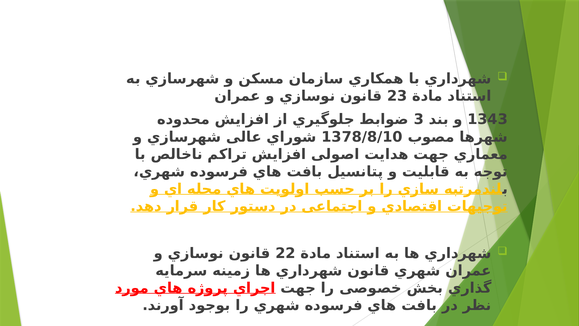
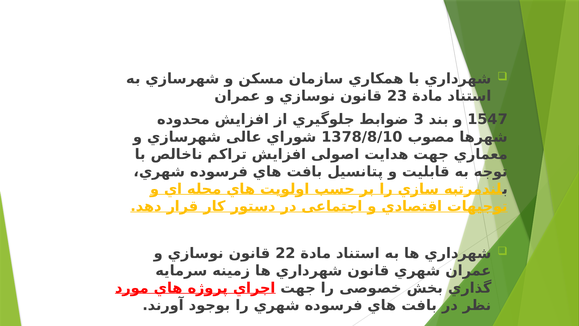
1343: 1343 -> 1547 (488, 119)
